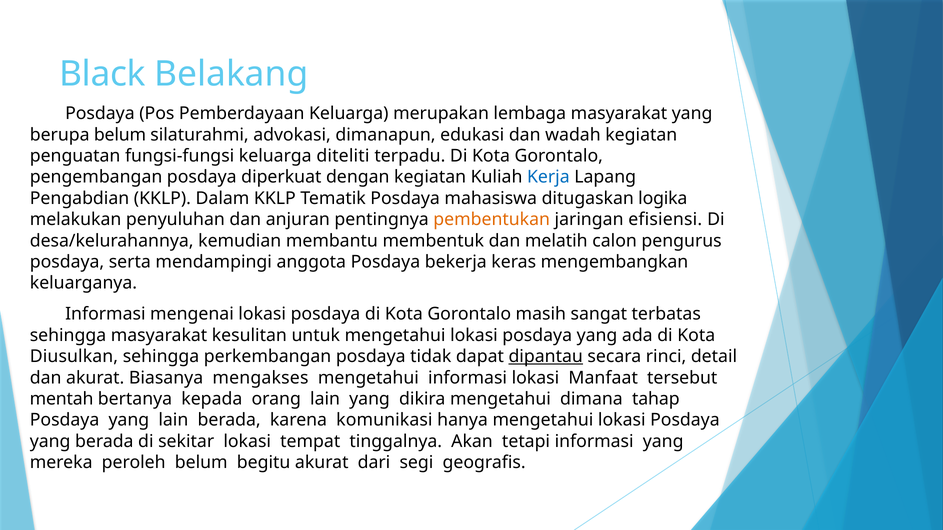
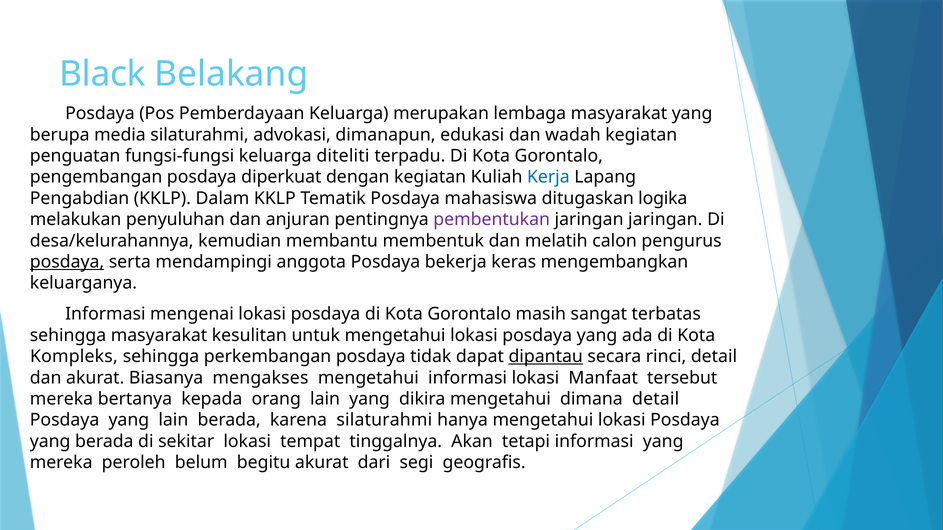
berupa belum: belum -> media (120, 135)
pembentukan colour: orange -> purple (492, 220)
jaringan efisiensi: efisiensi -> jaringan (665, 220)
posdaya underline: none -> present (67, 262)
Diusulkan: Diusulkan -> Kompleks (74, 357)
mentah: mentah -> mereka (61, 399)
dimana tahap: tahap -> detail (656, 399)
karena komunikasi: komunikasi -> silaturahmi (384, 420)
